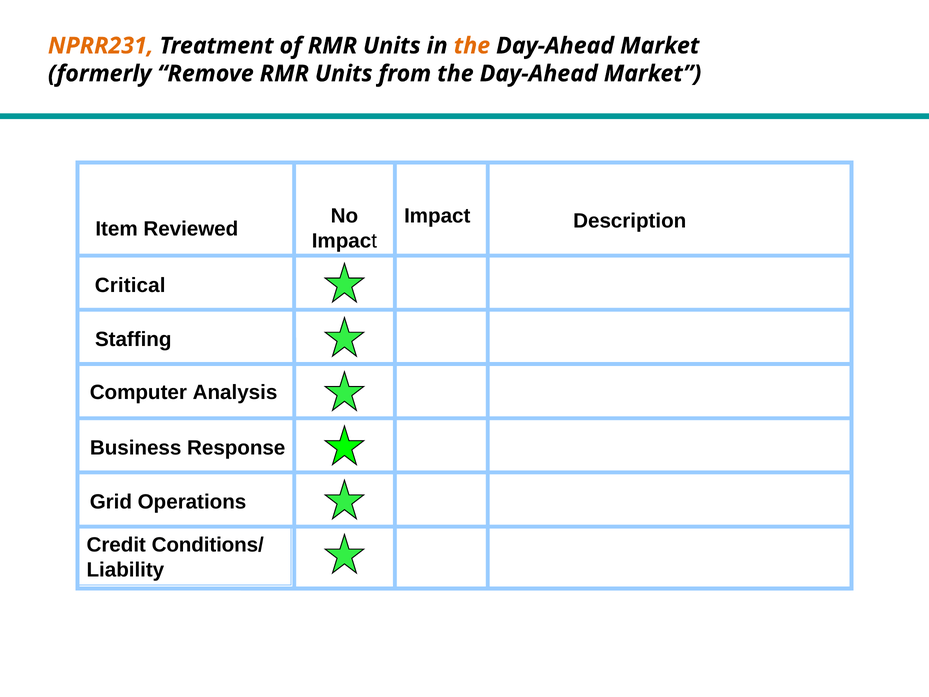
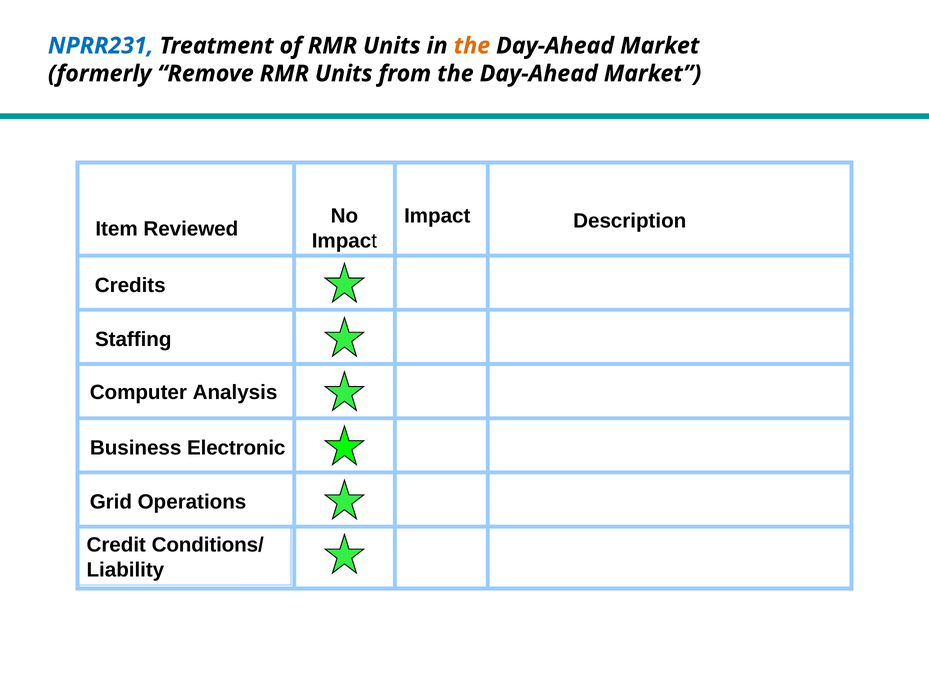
NPRR231 colour: orange -> blue (101, 46)
Critical: Critical -> Credits (130, 285)
Response: Response -> Electronic (236, 448)
